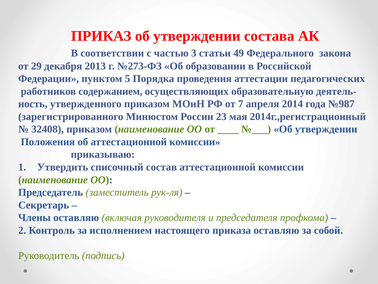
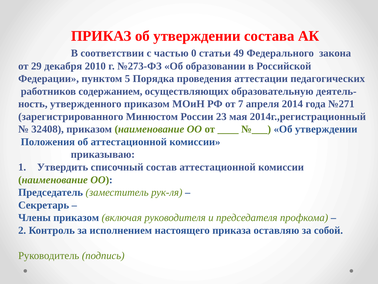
3: 3 -> 0 (194, 53)
2013: 2013 -> 2010 (95, 66)
№987: №987 -> №271 (341, 104)
Члены оставляю: оставляю -> приказом (76, 217)
